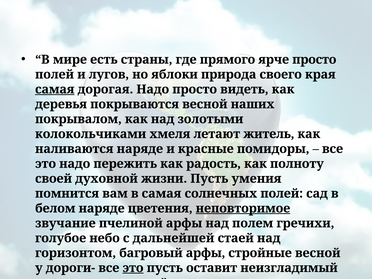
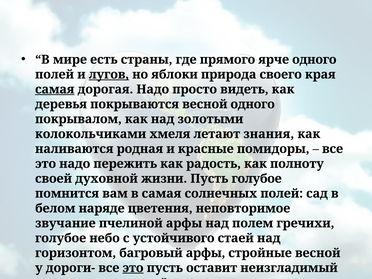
ярче просто: просто -> одного (314, 60)
лугов underline: none -> present (109, 74)
весной наших: наших -> одного (253, 104)
житель: житель -> знания (269, 134)
наливаются наряде: наряде -> родная (140, 149)
Пусть умения: умения -> голубое (257, 179)
неповторимое underline: present -> none (243, 208)
дальнейшей: дальнейшей -> устойчивого (174, 238)
